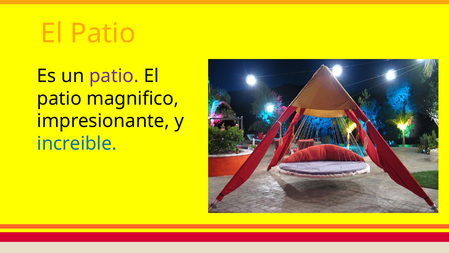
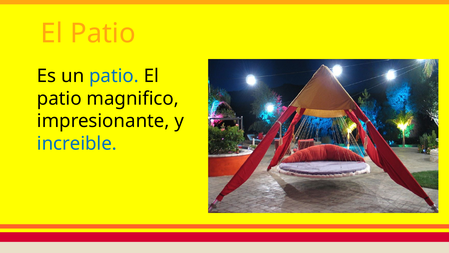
patio colour: purple -> blue (114, 76)
